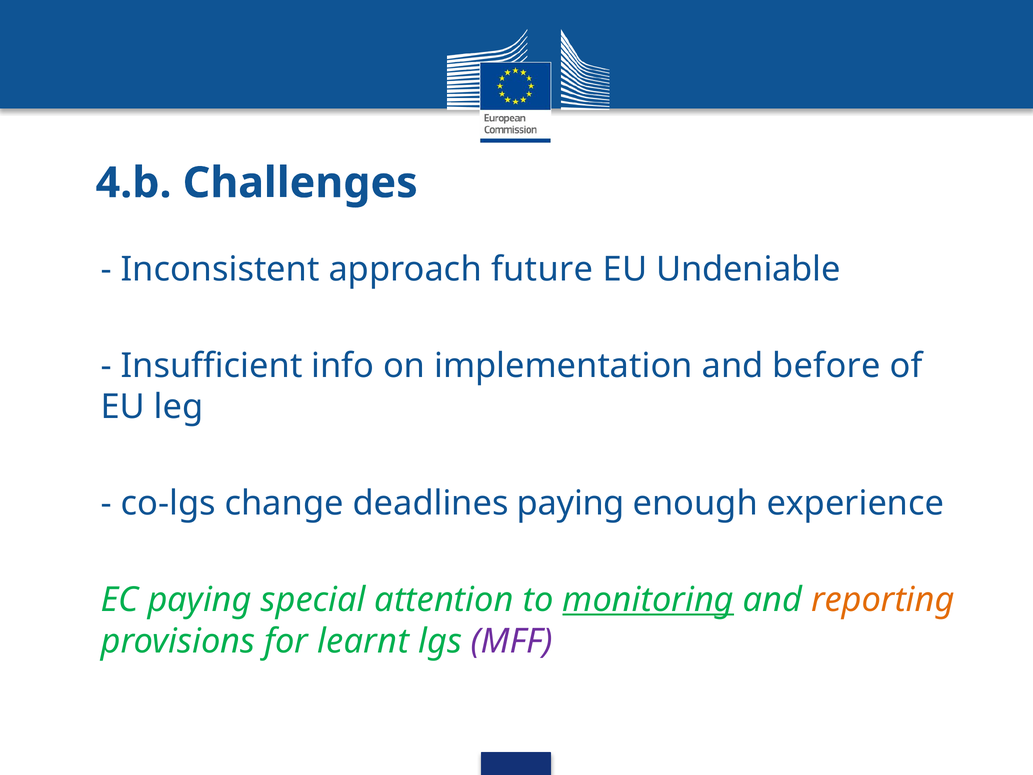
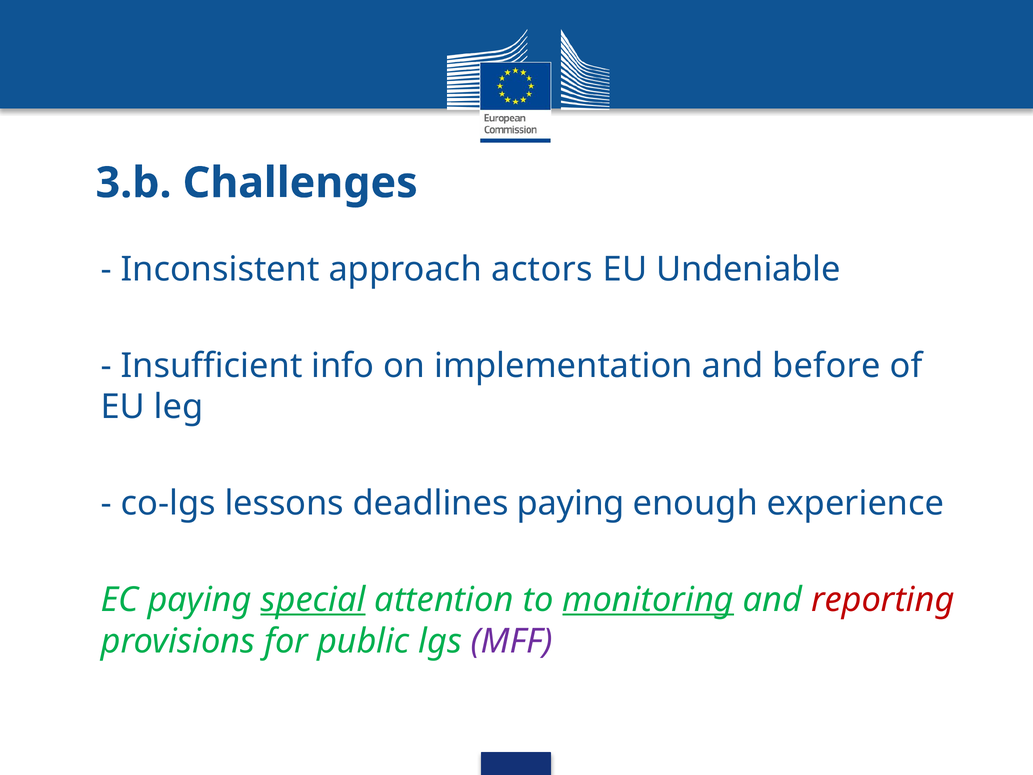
4.b: 4.b -> 3.b (134, 183)
future: future -> actors (542, 269)
change: change -> lessons (284, 503)
special underline: none -> present (313, 600)
reporting colour: orange -> red (883, 600)
learnt: learnt -> public (363, 641)
